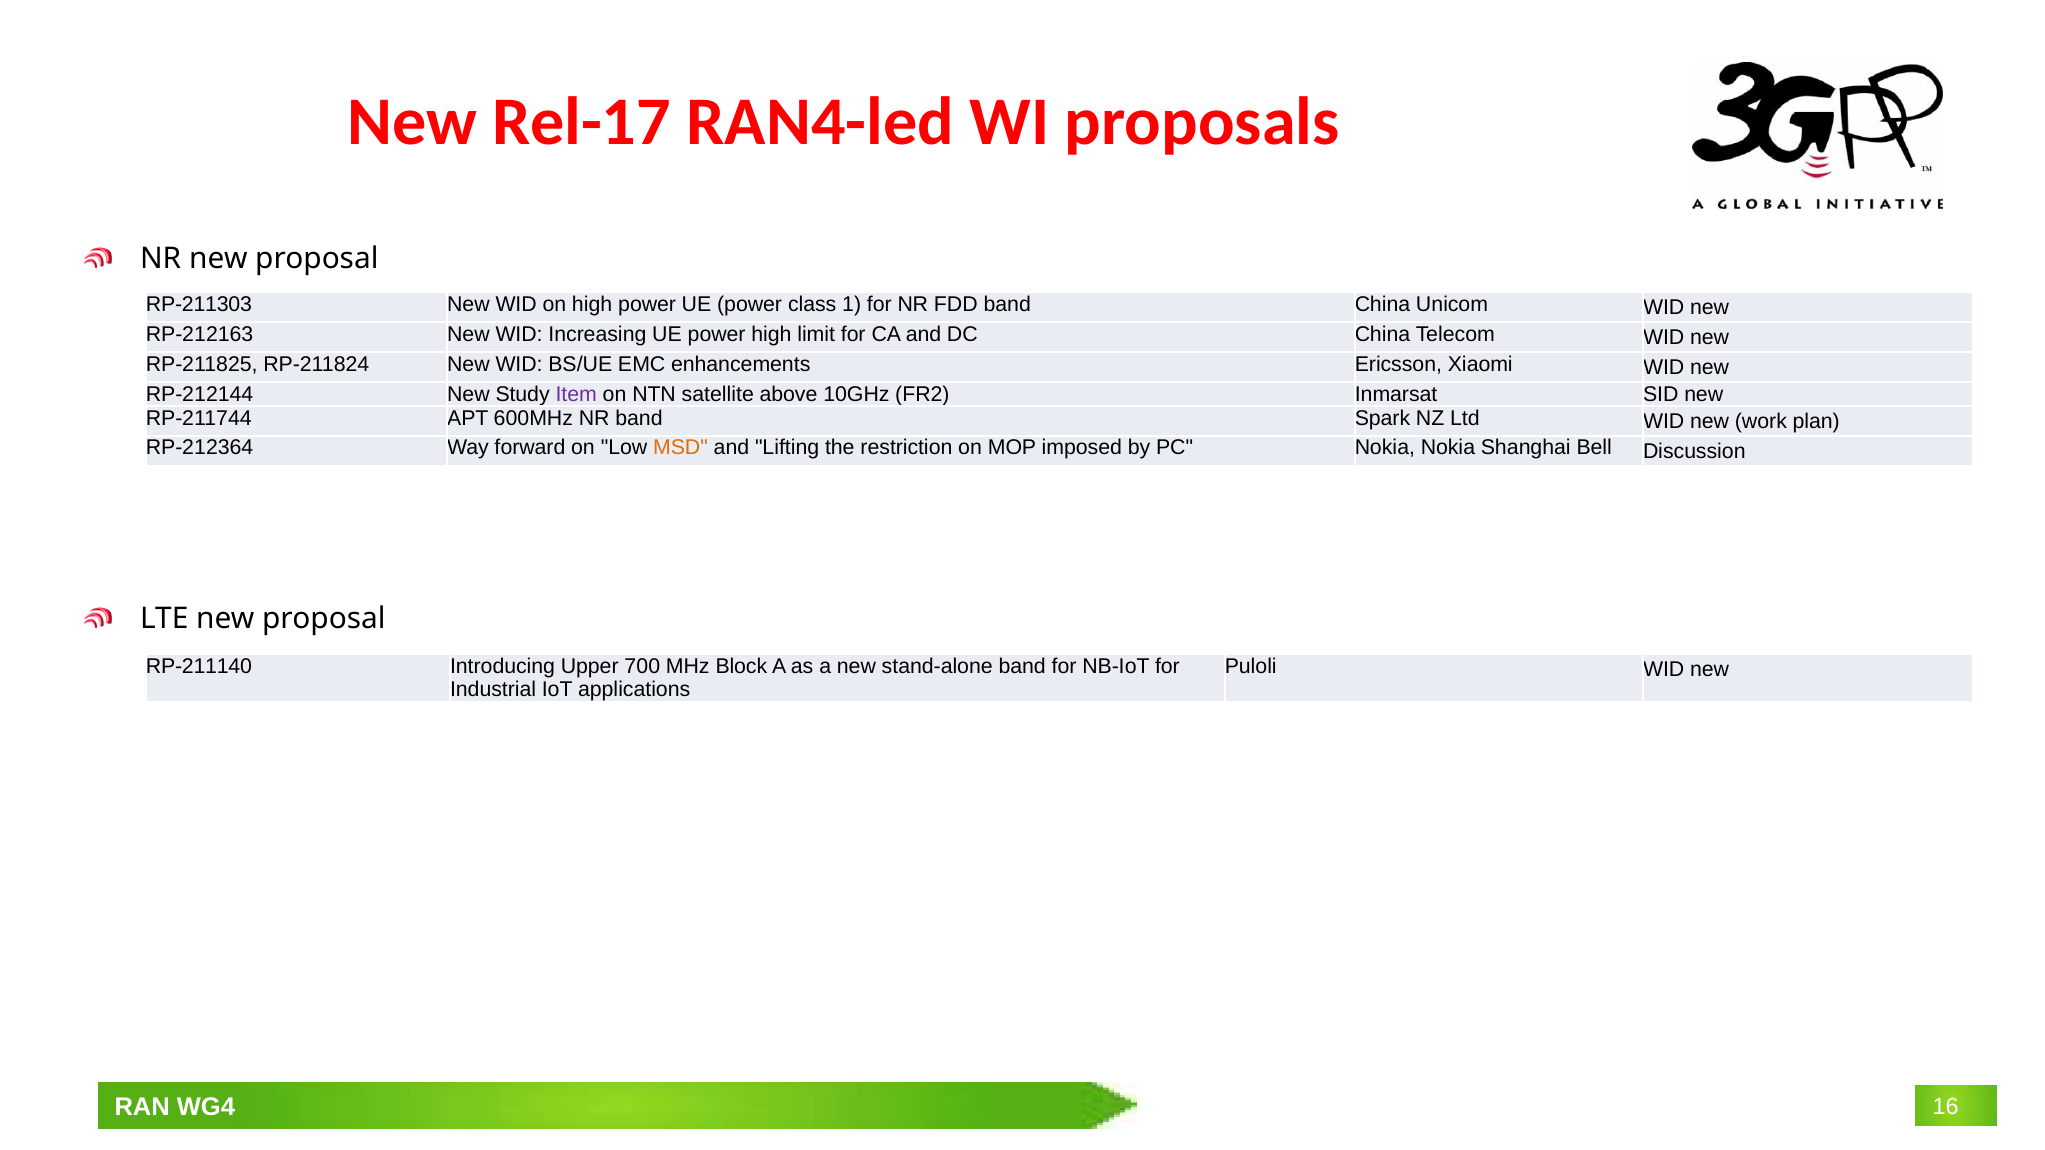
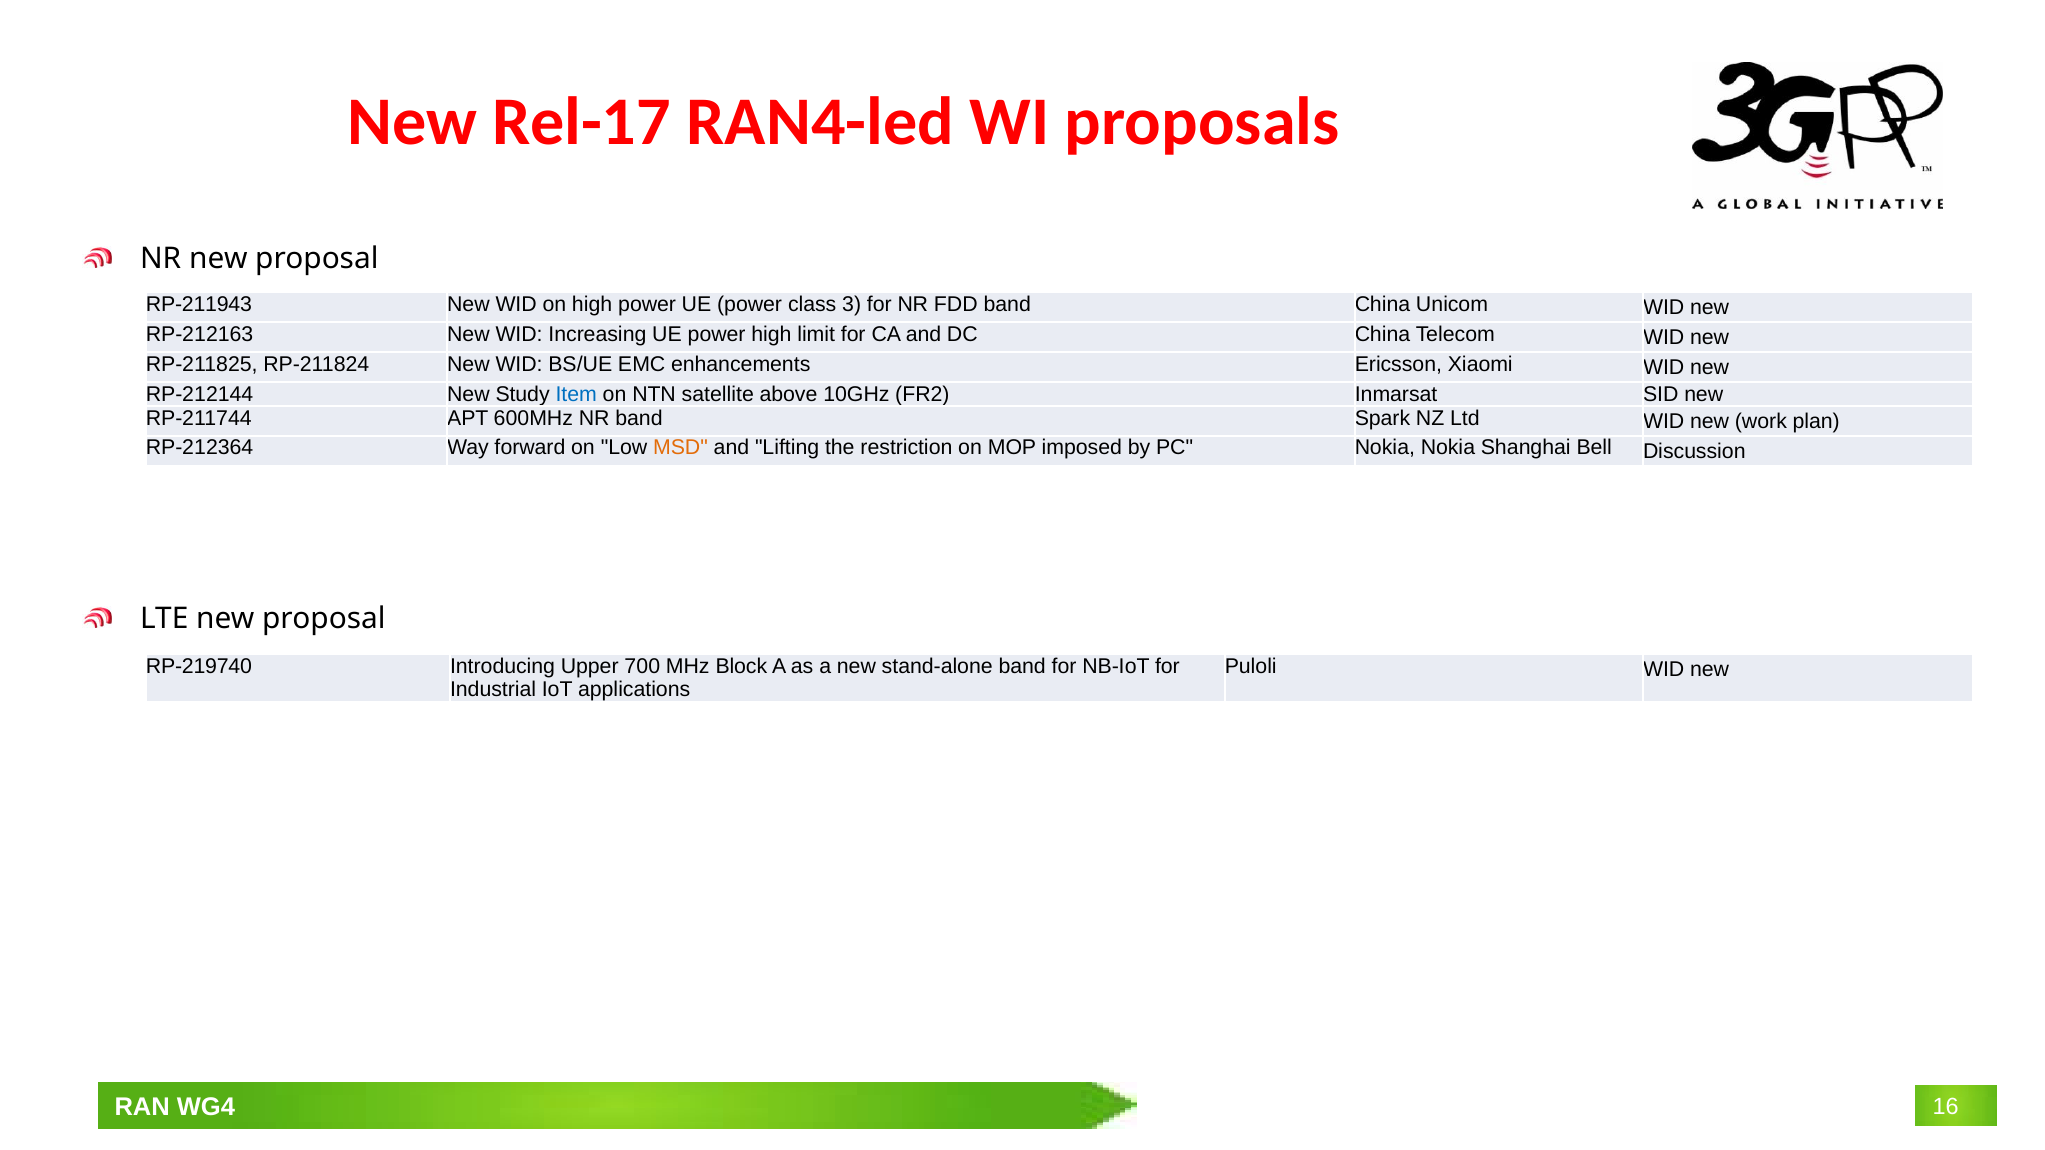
RP-211303: RP-211303 -> RP-211943 (199, 305)
1: 1 -> 3 (852, 305)
Item colour: purple -> blue (576, 394)
RP-211140: RP-211140 -> RP-219740 (199, 666)
